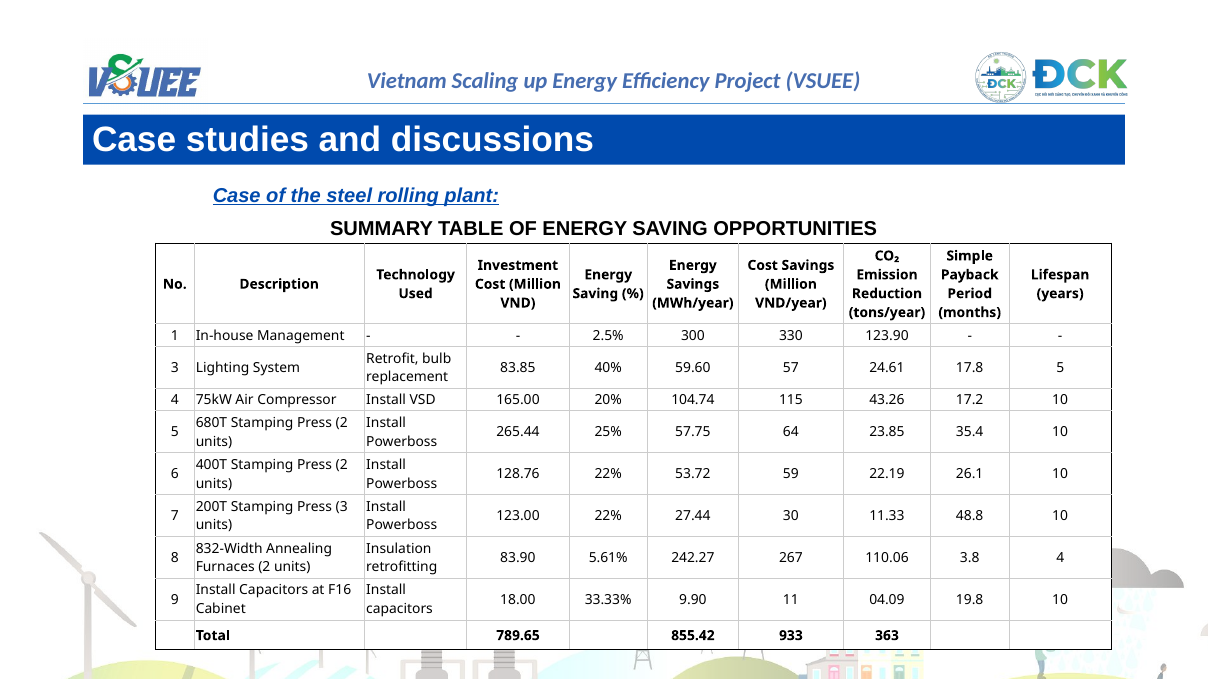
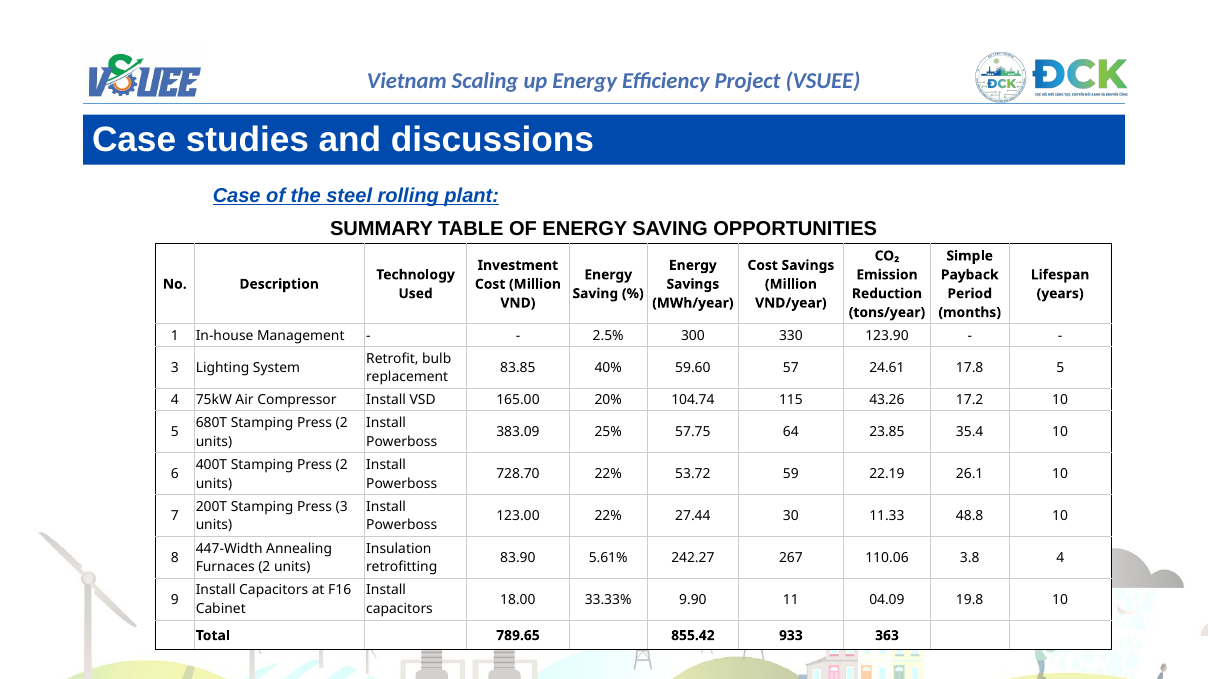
265.44: 265.44 -> 383.09 (518, 433)
128.76: 128.76 -> 728.70 (518, 474)
832-Width: 832-Width -> 447-Width (229, 549)
